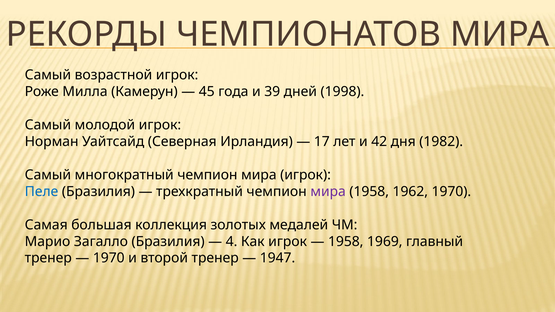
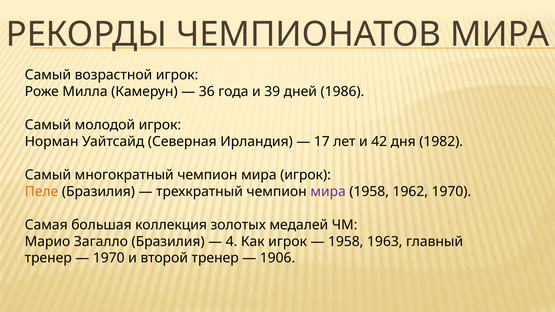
45: 45 -> 36 (207, 92)
1998: 1998 -> 1986 (342, 92)
Пеле colour: blue -> orange (42, 192)
1969: 1969 -> 1963 (385, 242)
1947: 1947 -> 1906 (278, 258)
